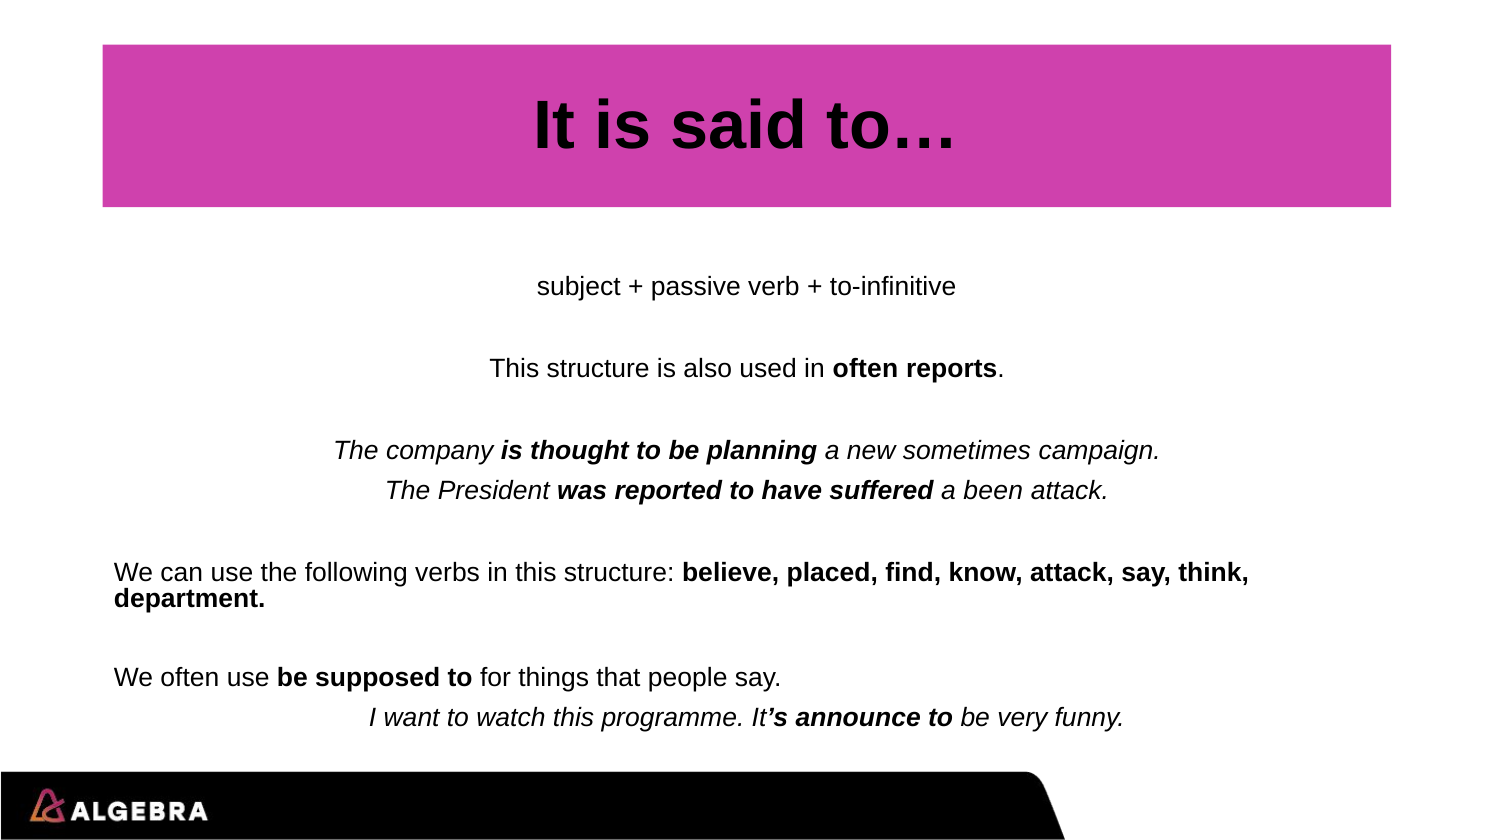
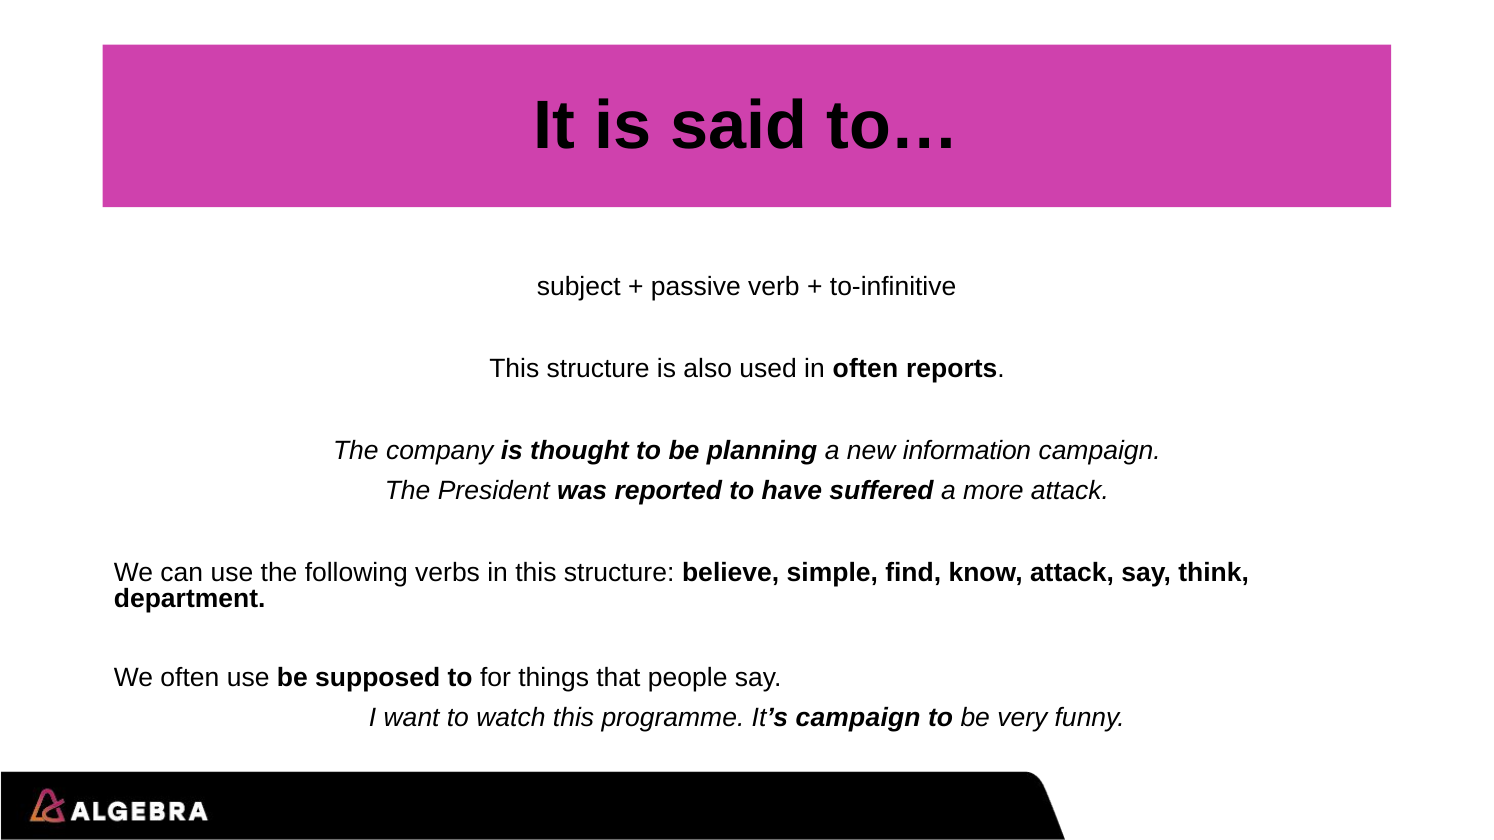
sometimes: sometimes -> information (967, 451)
been: been -> more (993, 491)
placed: placed -> simple (832, 573)
It’s announce: announce -> campaign (858, 718)
